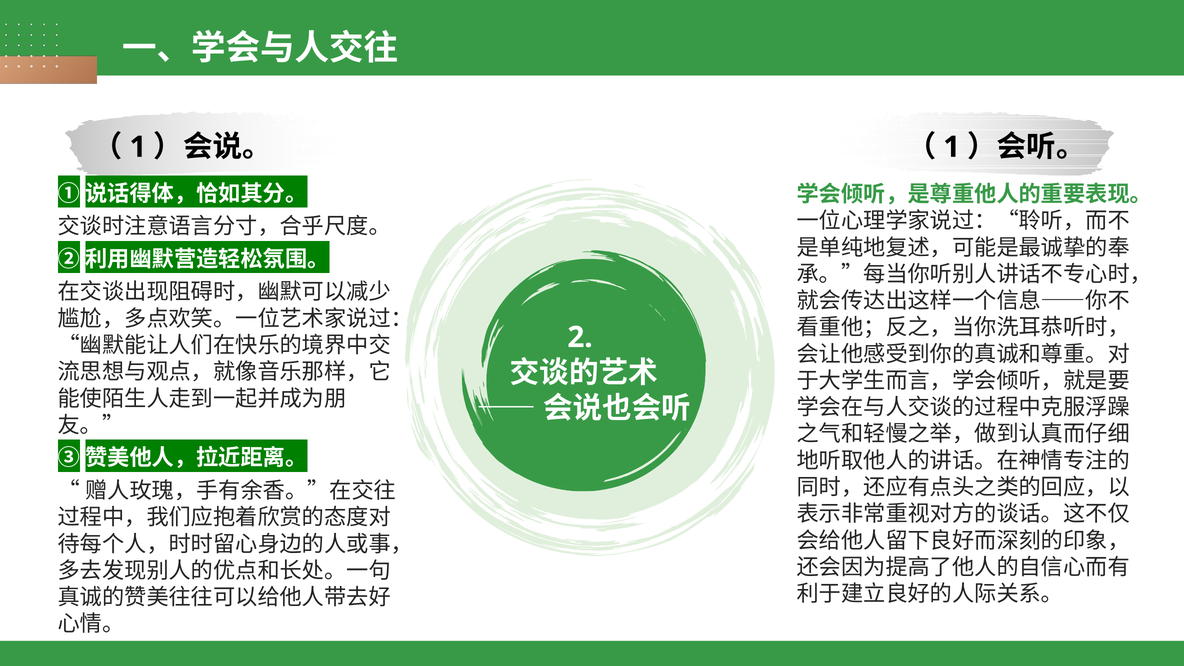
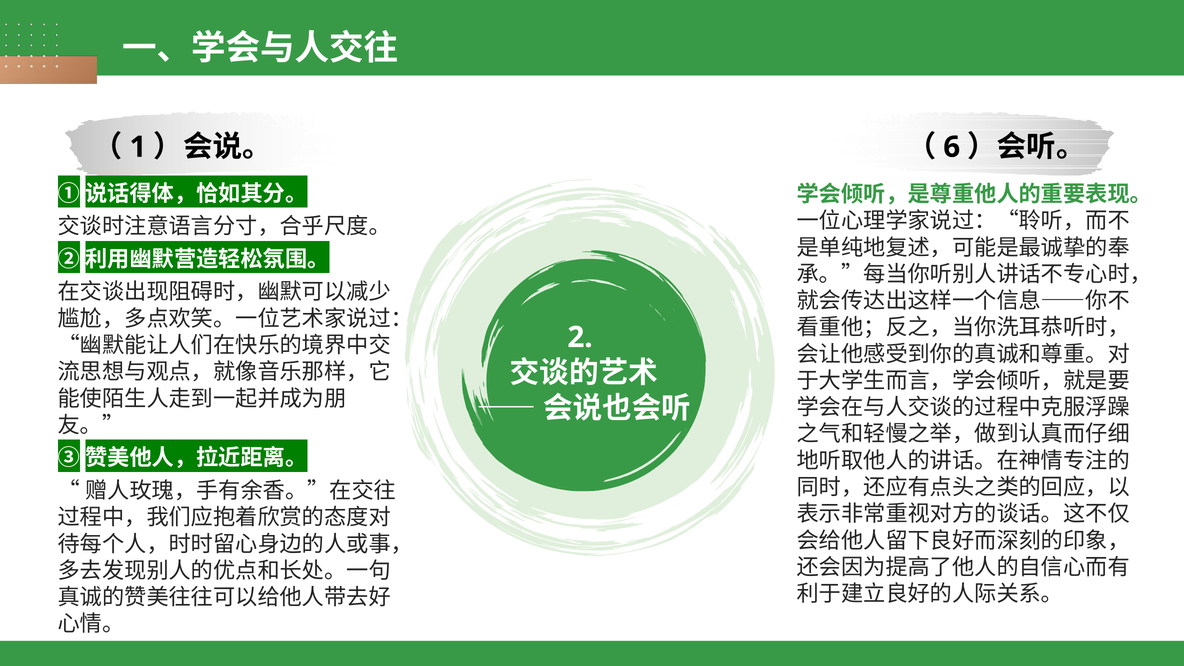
1: 1 -> 6 (952, 147)
